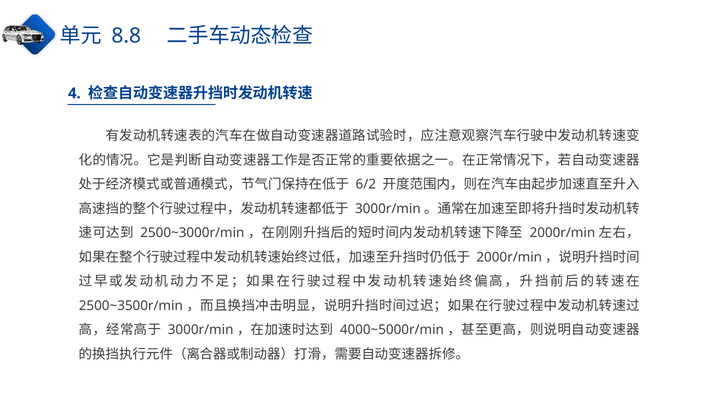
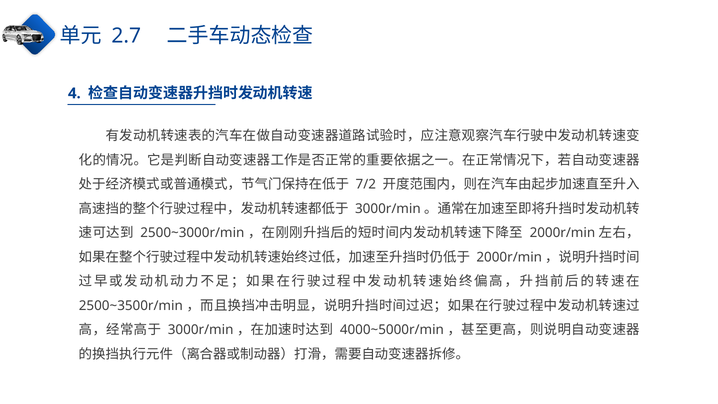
8.8: 8.8 -> 2.7 (126, 36)
6/2: 6/2 -> 7/2 (366, 184)
